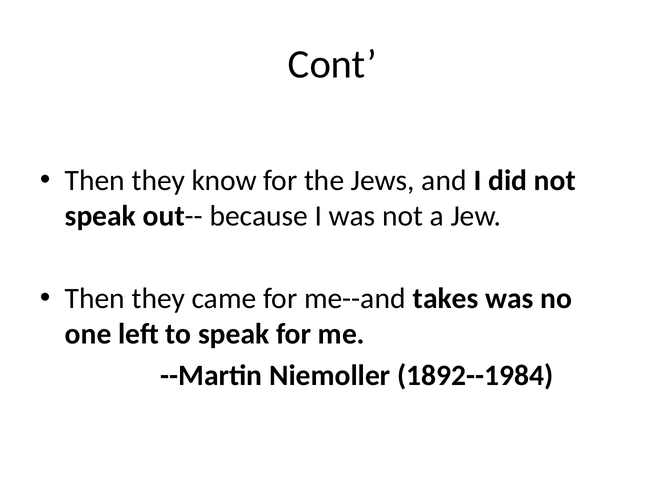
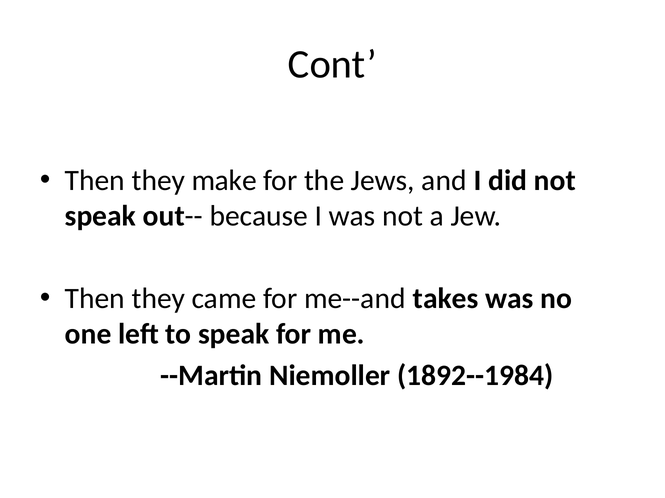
know: know -> make (224, 181)
